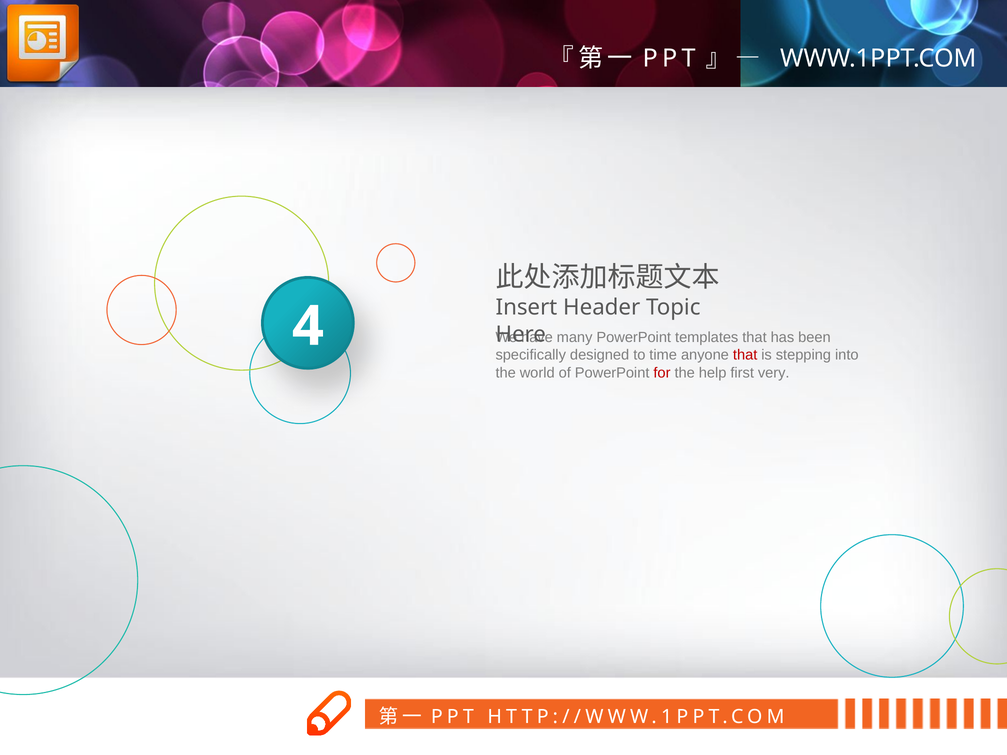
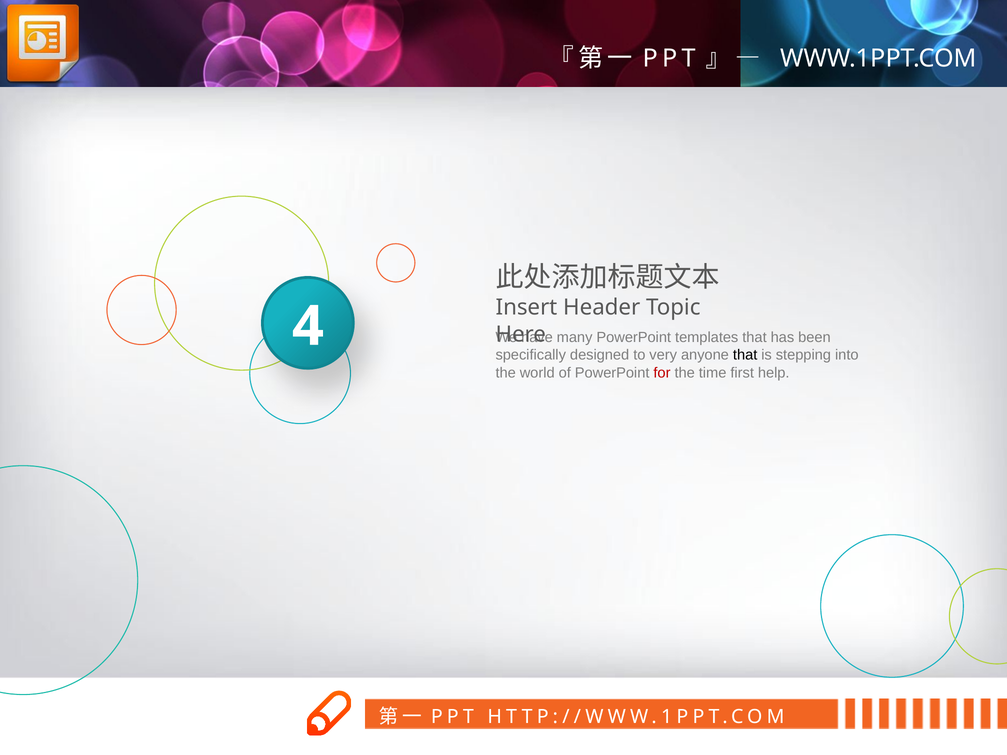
time: time -> very (663, 355)
that colour: red -> black (745, 355)
help: help -> time (713, 373)
very: very -> help (774, 373)
